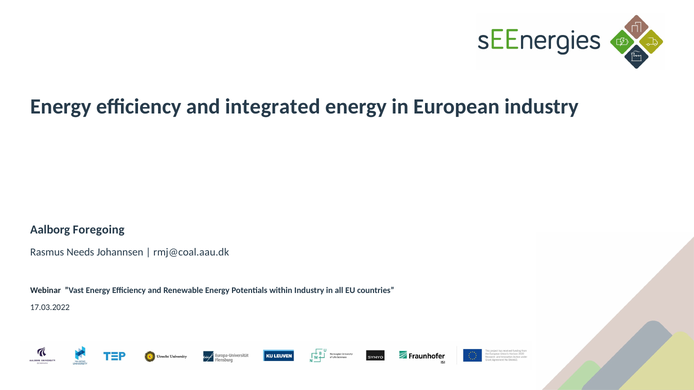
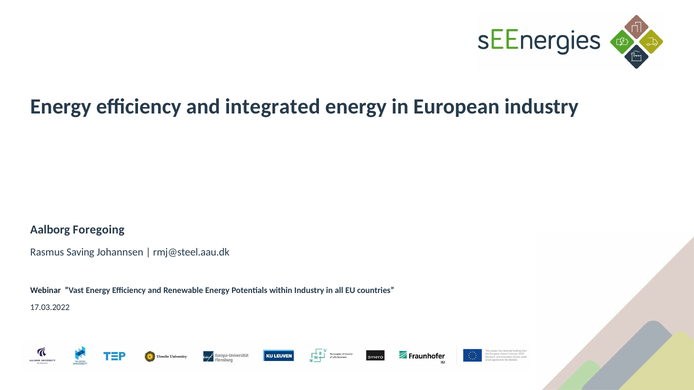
Needs: Needs -> Saving (80, 253)
rmj@coal.aau.dk: rmj@coal.aau.dk -> rmj@steel.aau.dk (191, 253)
